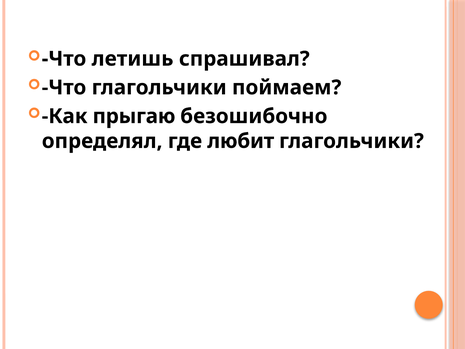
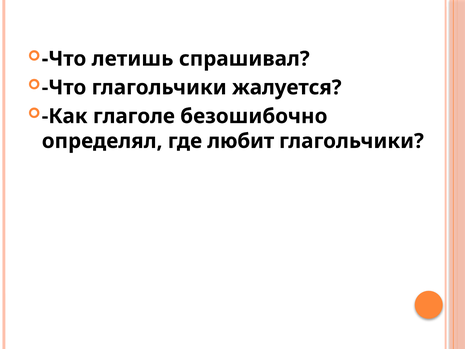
поймаем: поймаем -> жалуется (287, 87)
прыгаю: прыгаю -> глаголе (134, 116)
